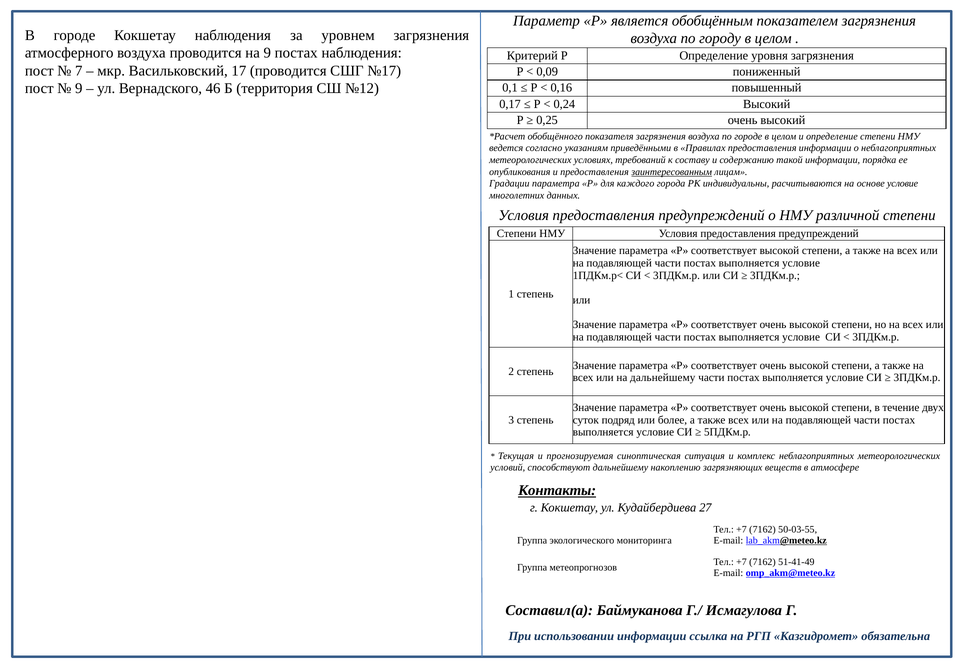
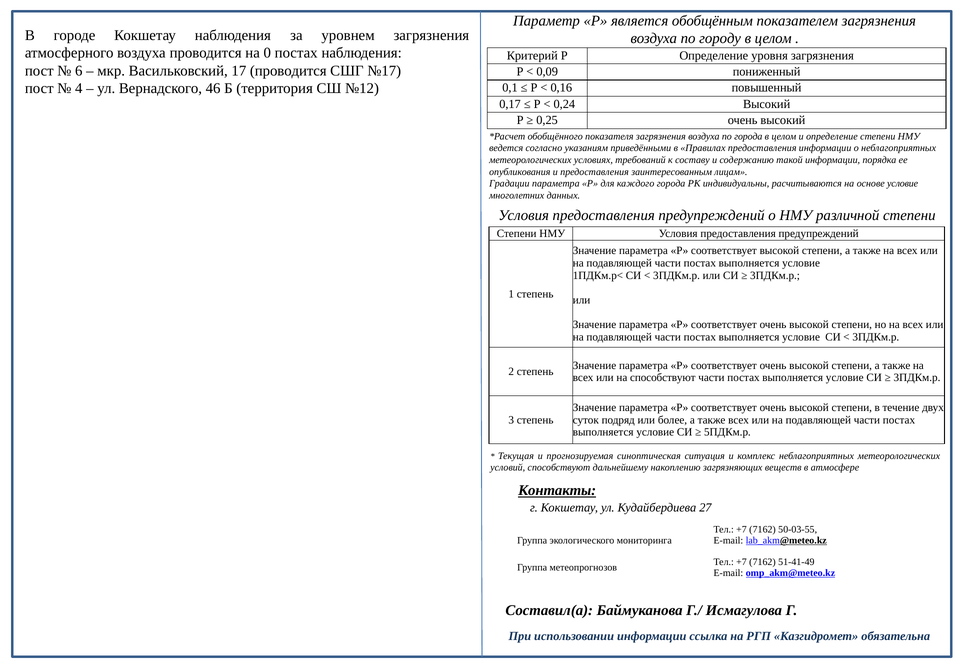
на 9: 9 -> 0 (267, 53)
7: 7 -> 6 (79, 71)
9: 9 -> 4 (79, 89)
по городе: городе -> города (748, 136)
заинтересованным underline: present -> none (672, 172)
на дальнейшему: дальнейшему -> способствуют (663, 377)
